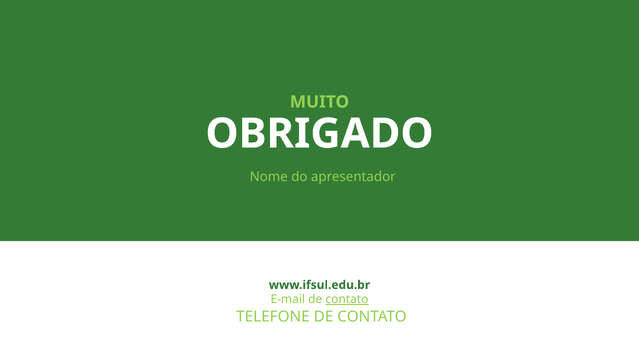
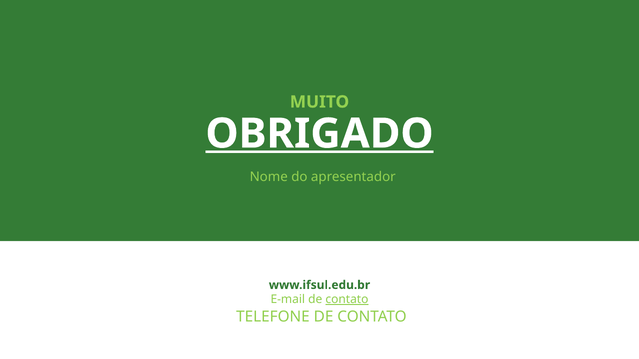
OBRIGADO underline: none -> present (320, 134)
